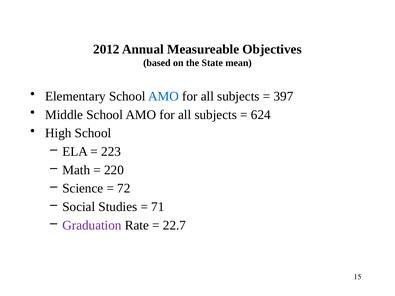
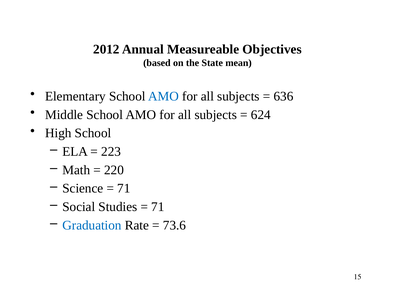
397: 397 -> 636 (283, 96)
72: 72 -> 71 (124, 189)
Graduation colour: purple -> blue (92, 225)
22.7: 22.7 -> 73.6 (174, 225)
